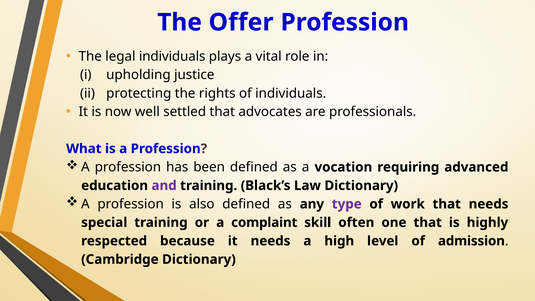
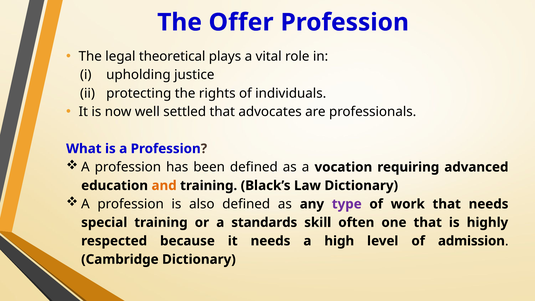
legal individuals: individuals -> theoretical (172, 56)
and colour: purple -> orange (164, 186)
complaint: complaint -> standards (264, 222)
